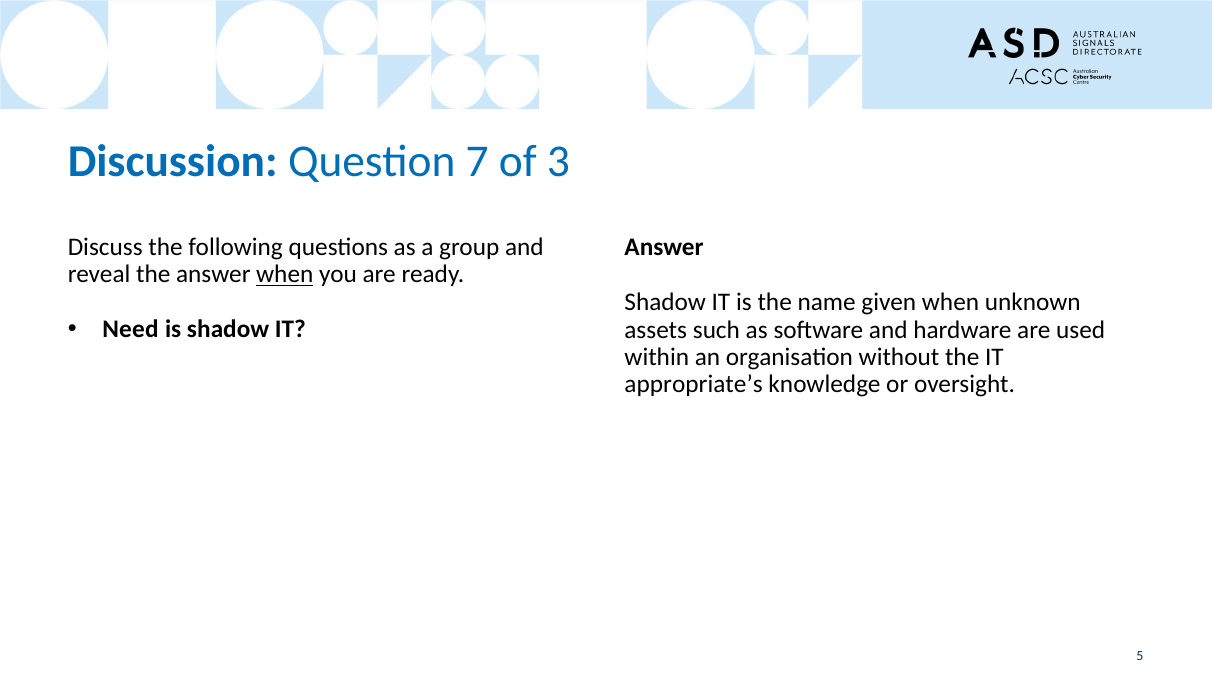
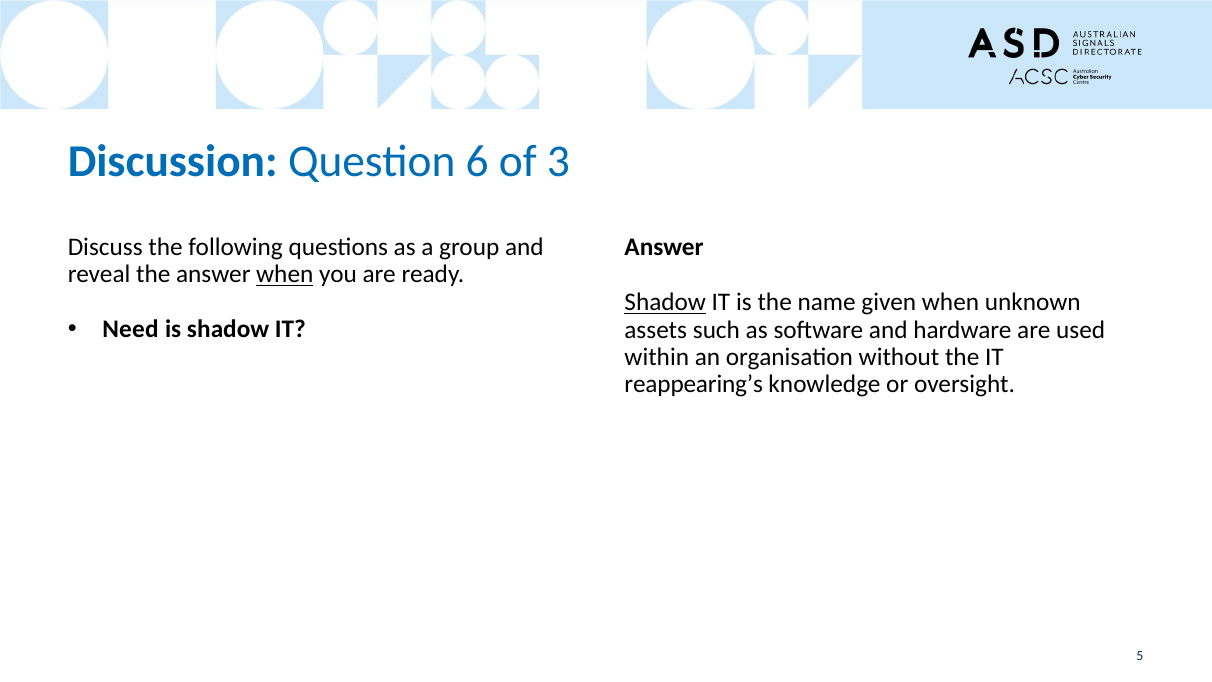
7: 7 -> 6 (477, 162)
Shadow underline: none -> present (665, 302)
appropriate’s: appropriate’s -> reappearing’s (694, 384)
